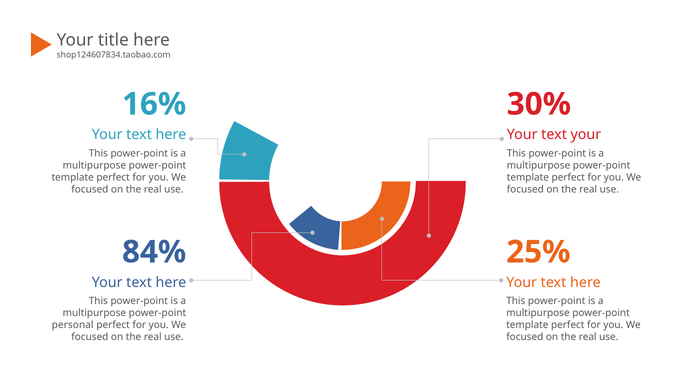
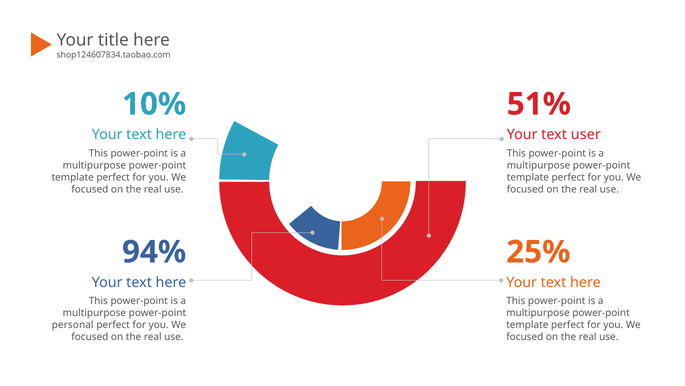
16%: 16% -> 10% (154, 104)
30%: 30% -> 51% (539, 104)
text your: your -> user (586, 134)
84%: 84% -> 94% (154, 252)
